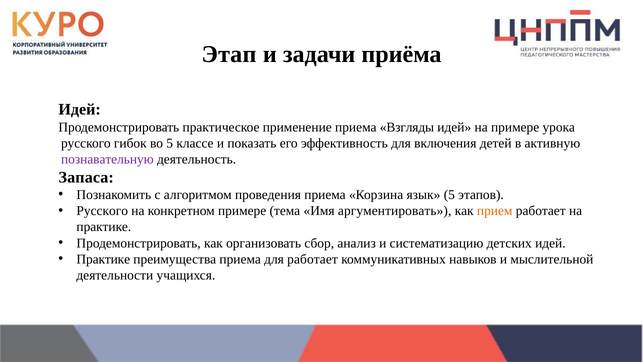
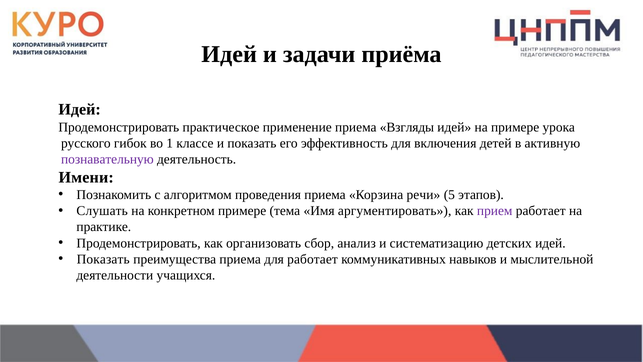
Этап: Этап -> Идей (229, 54)
во 5: 5 -> 1 (170, 143)
Запаса: Запаса -> Имени (86, 177)
язык: язык -> речи (423, 195)
Русского: Русского -> Слушать (102, 211)
прием colour: orange -> purple (495, 211)
Практике: Практике -> Показать (103, 259)
